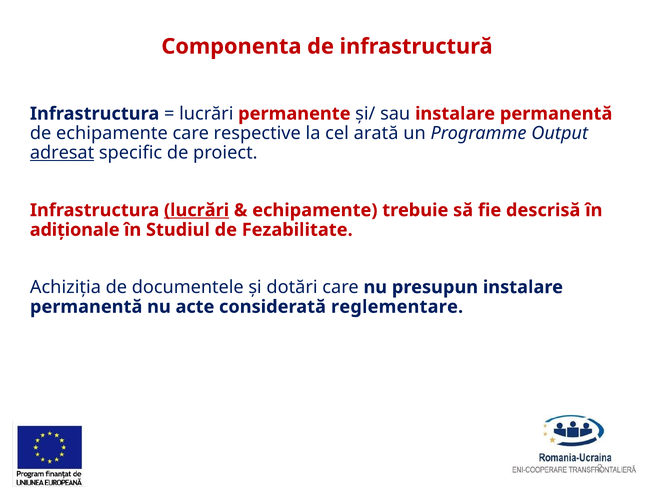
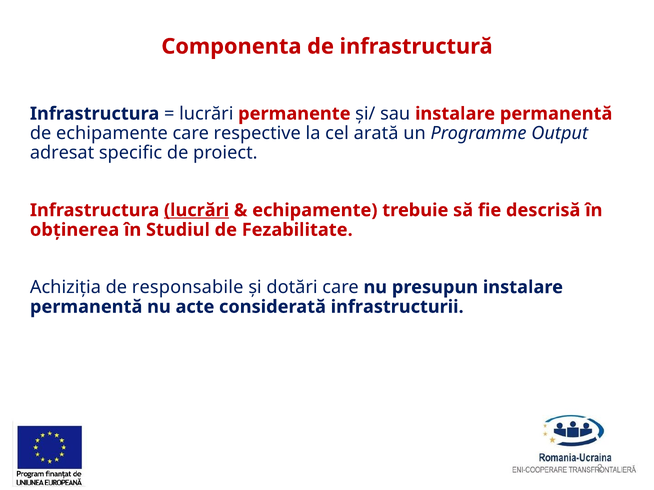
adresat underline: present -> none (62, 153)
adiționale: adiționale -> obținerea (75, 230)
documentele: documentele -> responsabile (188, 287)
reglementare: reglementare -> infrastructurii (397, 307)
